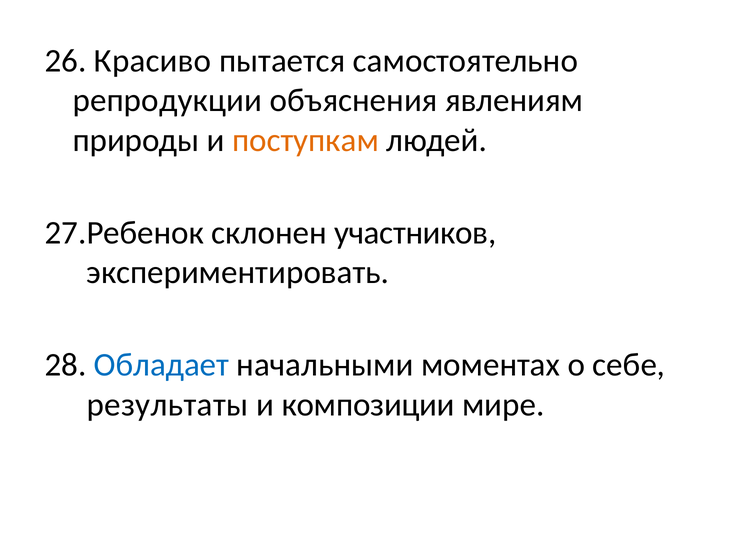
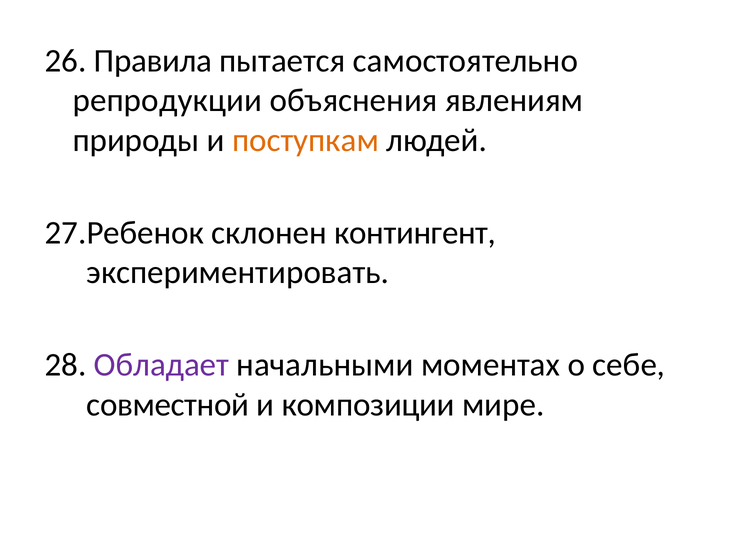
Красиво: Красиво -> Правила (153, 61)
участников: участников -> контингент (415, 233)
Обладает colour: blue -> purple (161, 365)
результаты: результаты -> совместной (168, 405)
